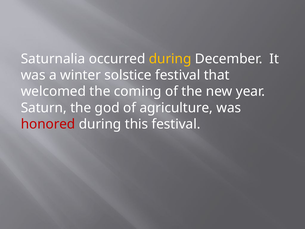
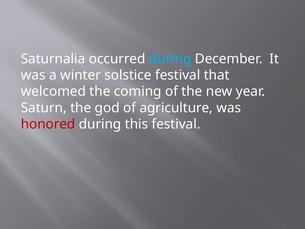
during colour: yellow -> light blue (170, 59)
